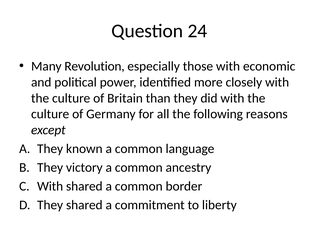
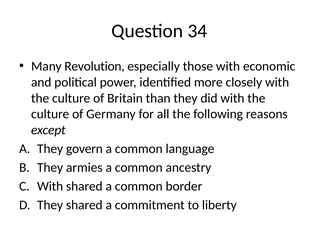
24: 24 -> 34 (197, 31)
known: known -> govern (84, 149)
victory: victory -> armies (84, 168)
